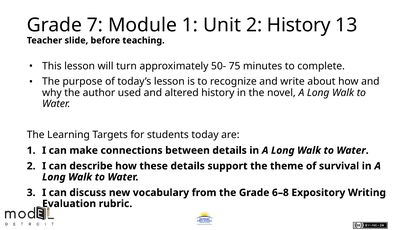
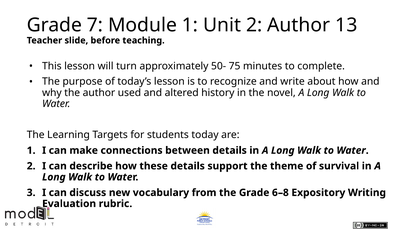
2 History: History -> Author (299, 25)
